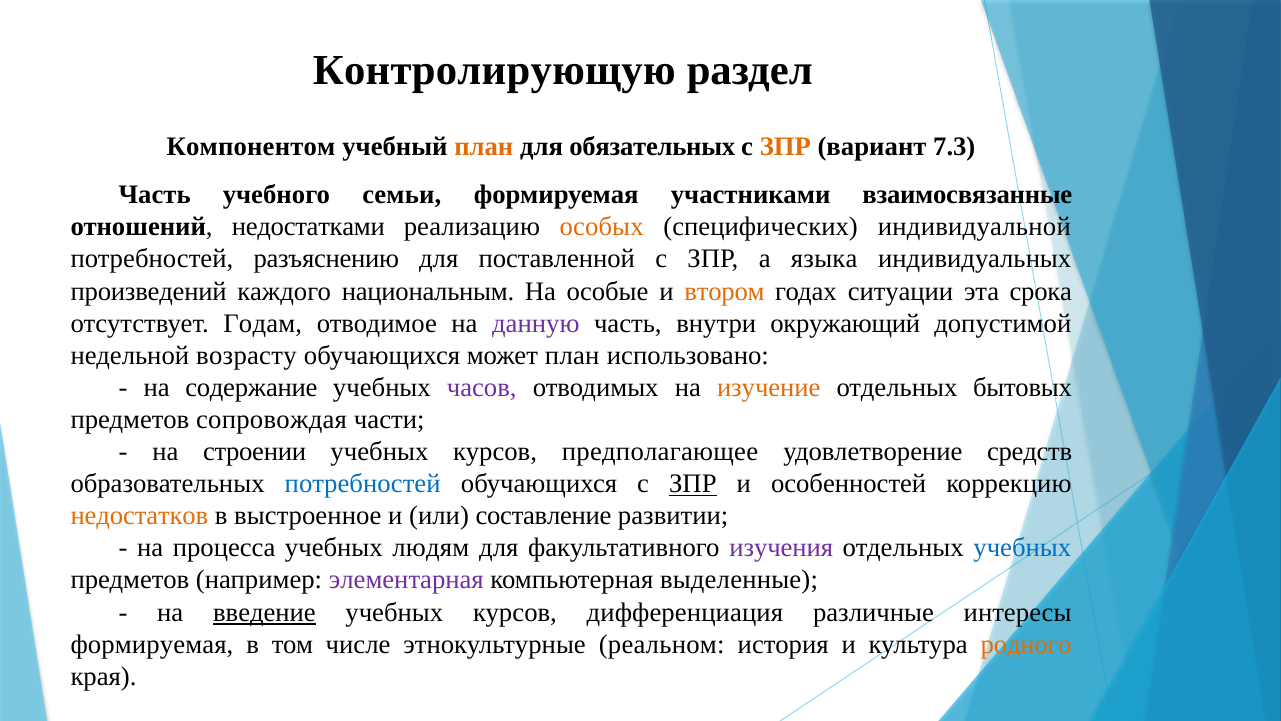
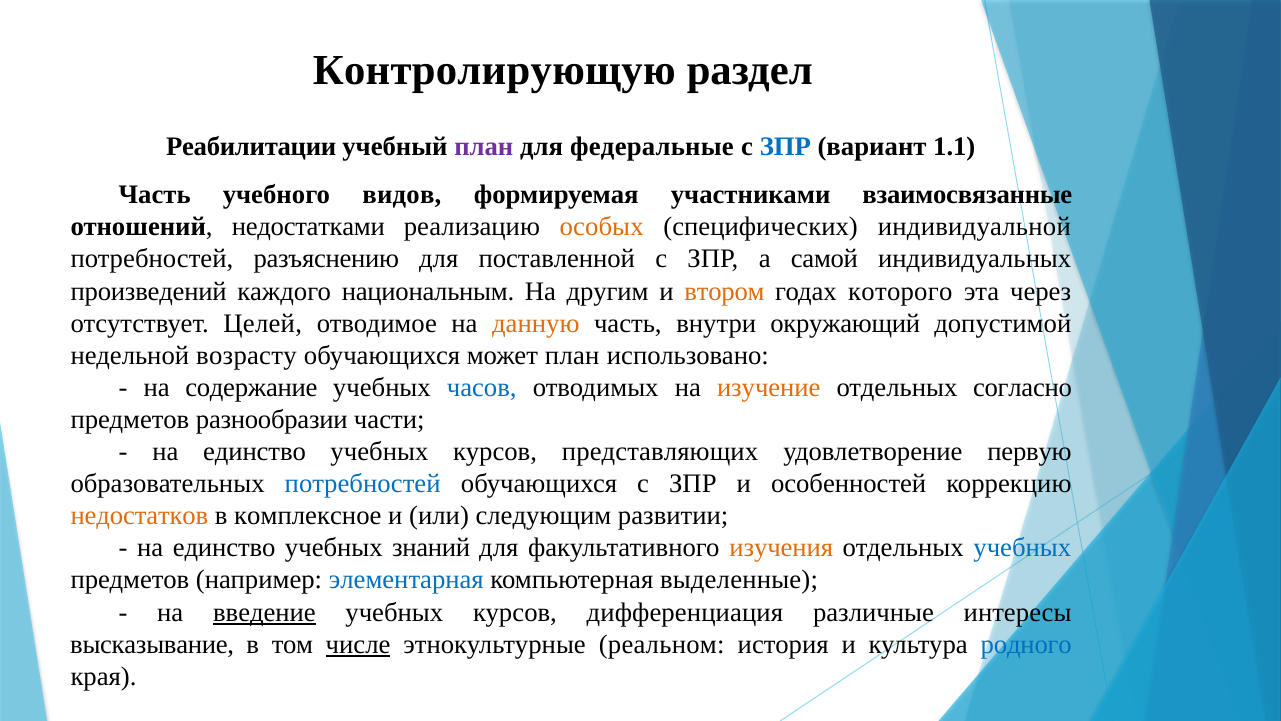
Компонентом: Компонентом -> Реабилитации (251, 147)
план colour: orange -> purple (484, 147)
обязательных: обязательных -> федеральные (652, 147)
ЗПР colour: orange -> blue (785, 147)
7.3: 7.3 -> 1.1 (954, 147)
семьи: семьи -> видов (402, 195)
языка: языка -> самой (824, 259)
особые: особые -> другим (608, 291)
ситуации: ситуации -> которого (900, 291)
срока: срока -> через (1041, 291)
Годам: Годам -> Целей (263, 323)
данную colour: purple -> orange (536, 323)
часов colour: purple -> blue (482, 387)
бытовых: бытовых -> согласно (1023, 387)
сопровождая: сопровождая -> разнообразии (272, 419)
строении: строении -> единство (255, 451)
предполагающее: предполагающее -> представляющих (660, 451)
средств: средств -> первую (1030, 451)
ЗПР underline: present -> none (693, 484)
выстроенное: выстроенное -> комплексное (308, 516)
составление: составление -> следующим (543, 516)
процесса: процесса -> единство (224, 548)
людям: людям -> знаний (431, 548)
изучения colour: purple -> orange (781, 548)
элементарная colour: purple -> blue (406, 580)
формируемая: формируемая -> высказывание (152, 644)
числе underline: none -> present (358, 644)
родного colour: orange -> blue (1026, 644)
